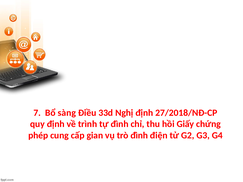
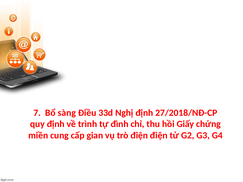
phép: phép -> miền (38, 136)
trò đình: đình -> điện (139, 136)
